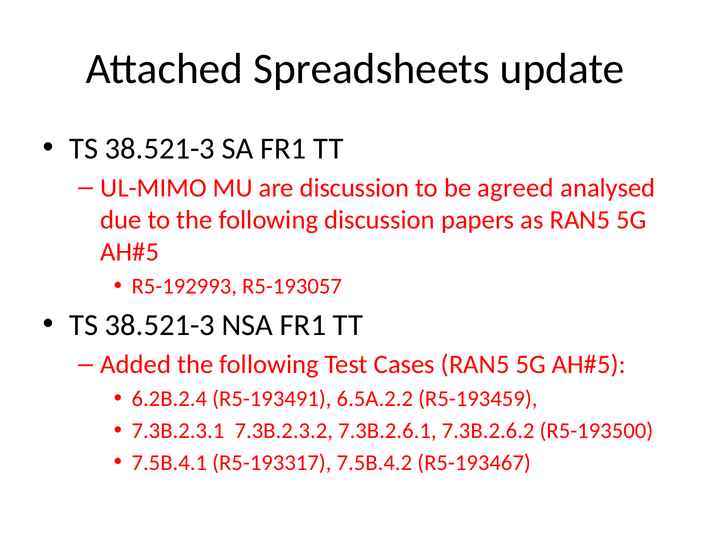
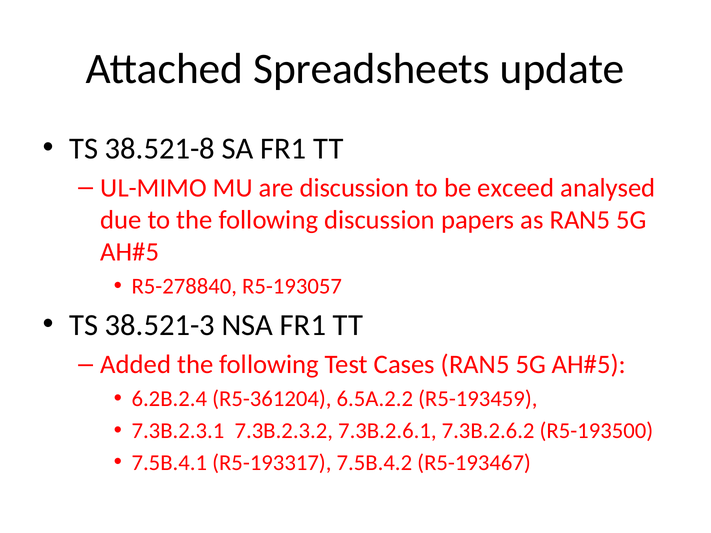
38.521-3: 38.521-3 -> 38.521-8 (160, 148)
agreed: agreed -> exceed (516, 188)
R5-192993: R5-192993 -> R5-278840 (184, 286)
R5-193491: R5-193491 -> R5-361204 (272, 399)
